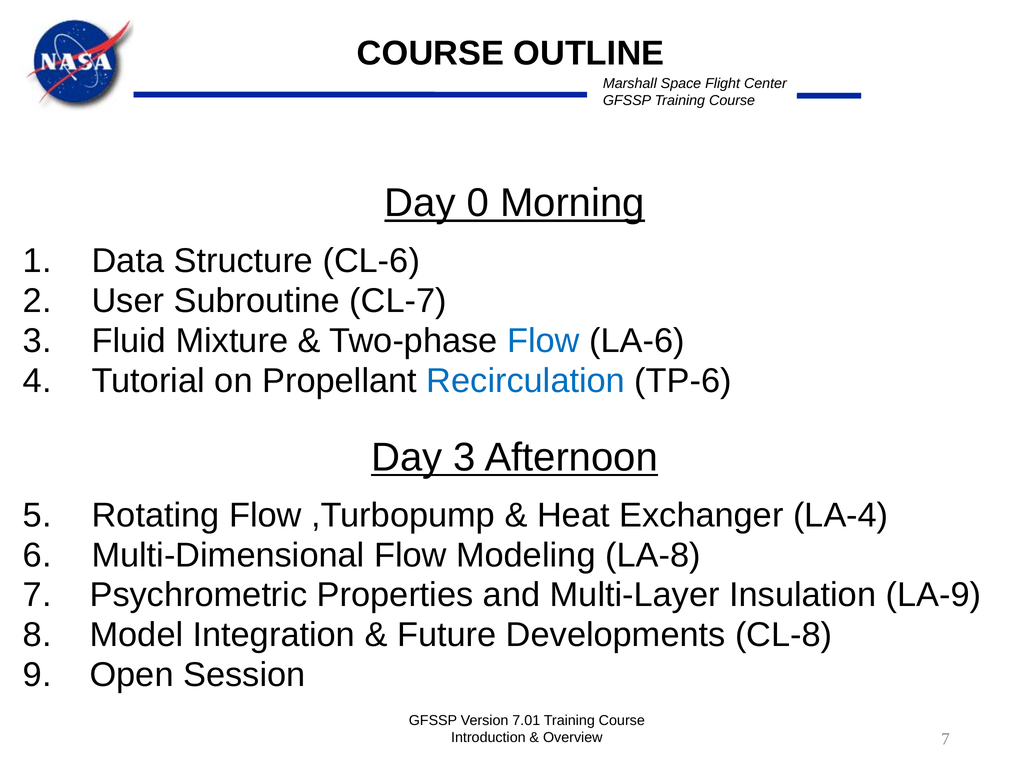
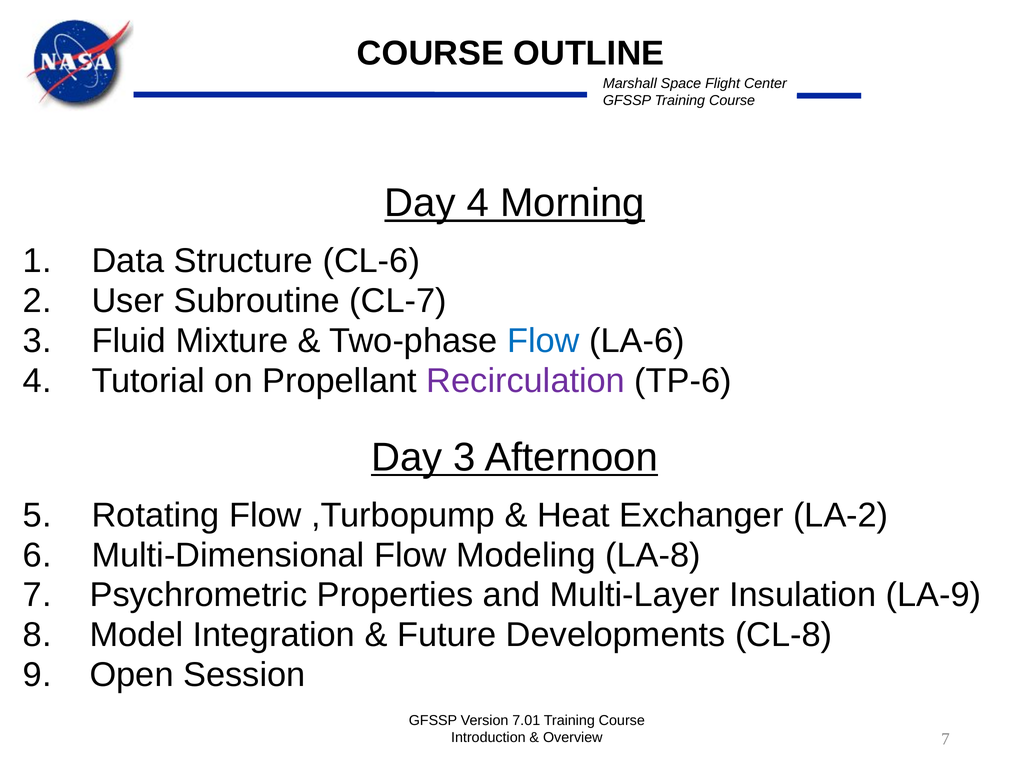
Day 0: 0 -> 4 (478, 203)
Recirculation colour: blue -> purple (526, 380)
LA-4: LA-4 -> LA-2 (841, 515)
